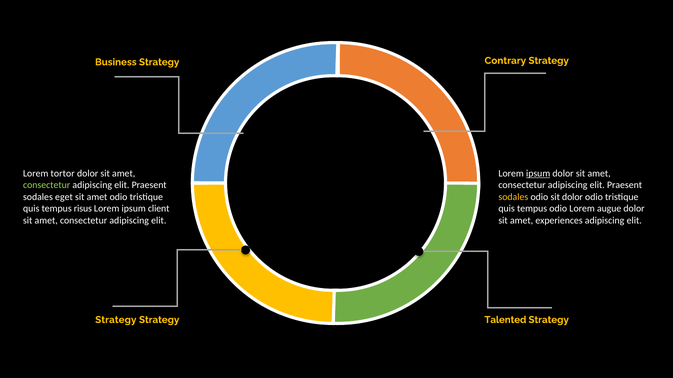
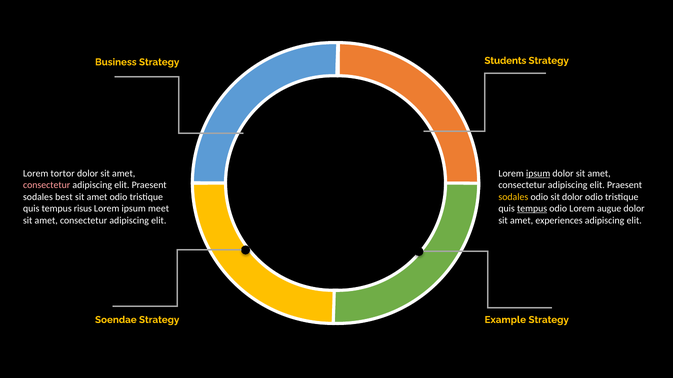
Contrary: Contrary -> Students (505, 61)
consectetur colour: light green -> pink (47, 185)
eget: eget -> best (64, 197)
client: client -> meet (159, 209)
tempus underline: none -> present (532, 209)
Strategy: Strategy -> Soendae (116, 320)
Talented: Talented -> Example (505, 320)
